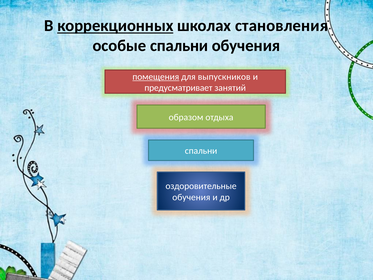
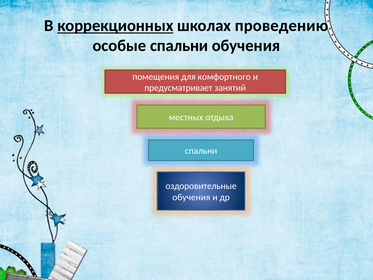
становления: становления -> проведению (282, 26)
помещения underline: present -> none (156, 77)
выпускников: выпускников -> комфортного (224, 77)
образом: образом -> местных (186, 117)
